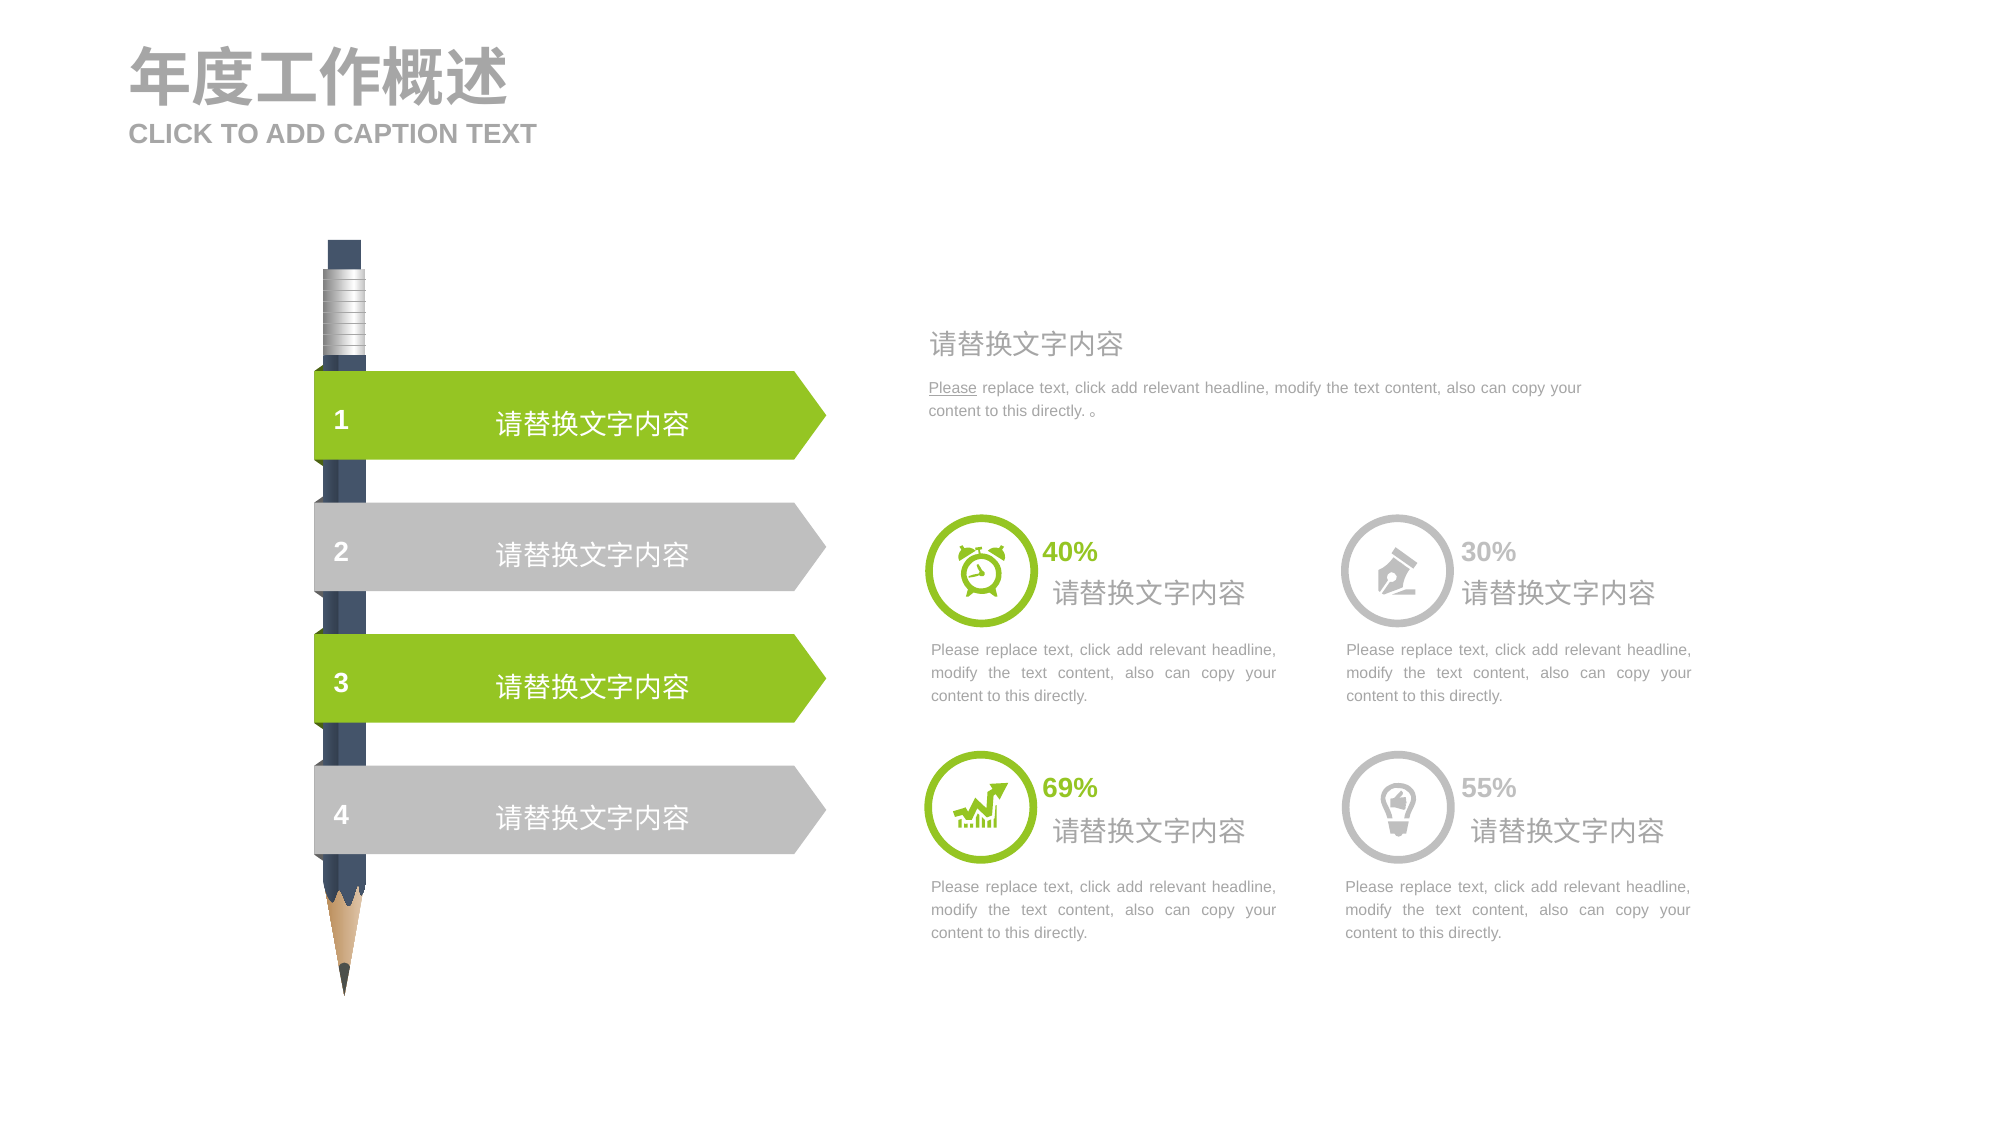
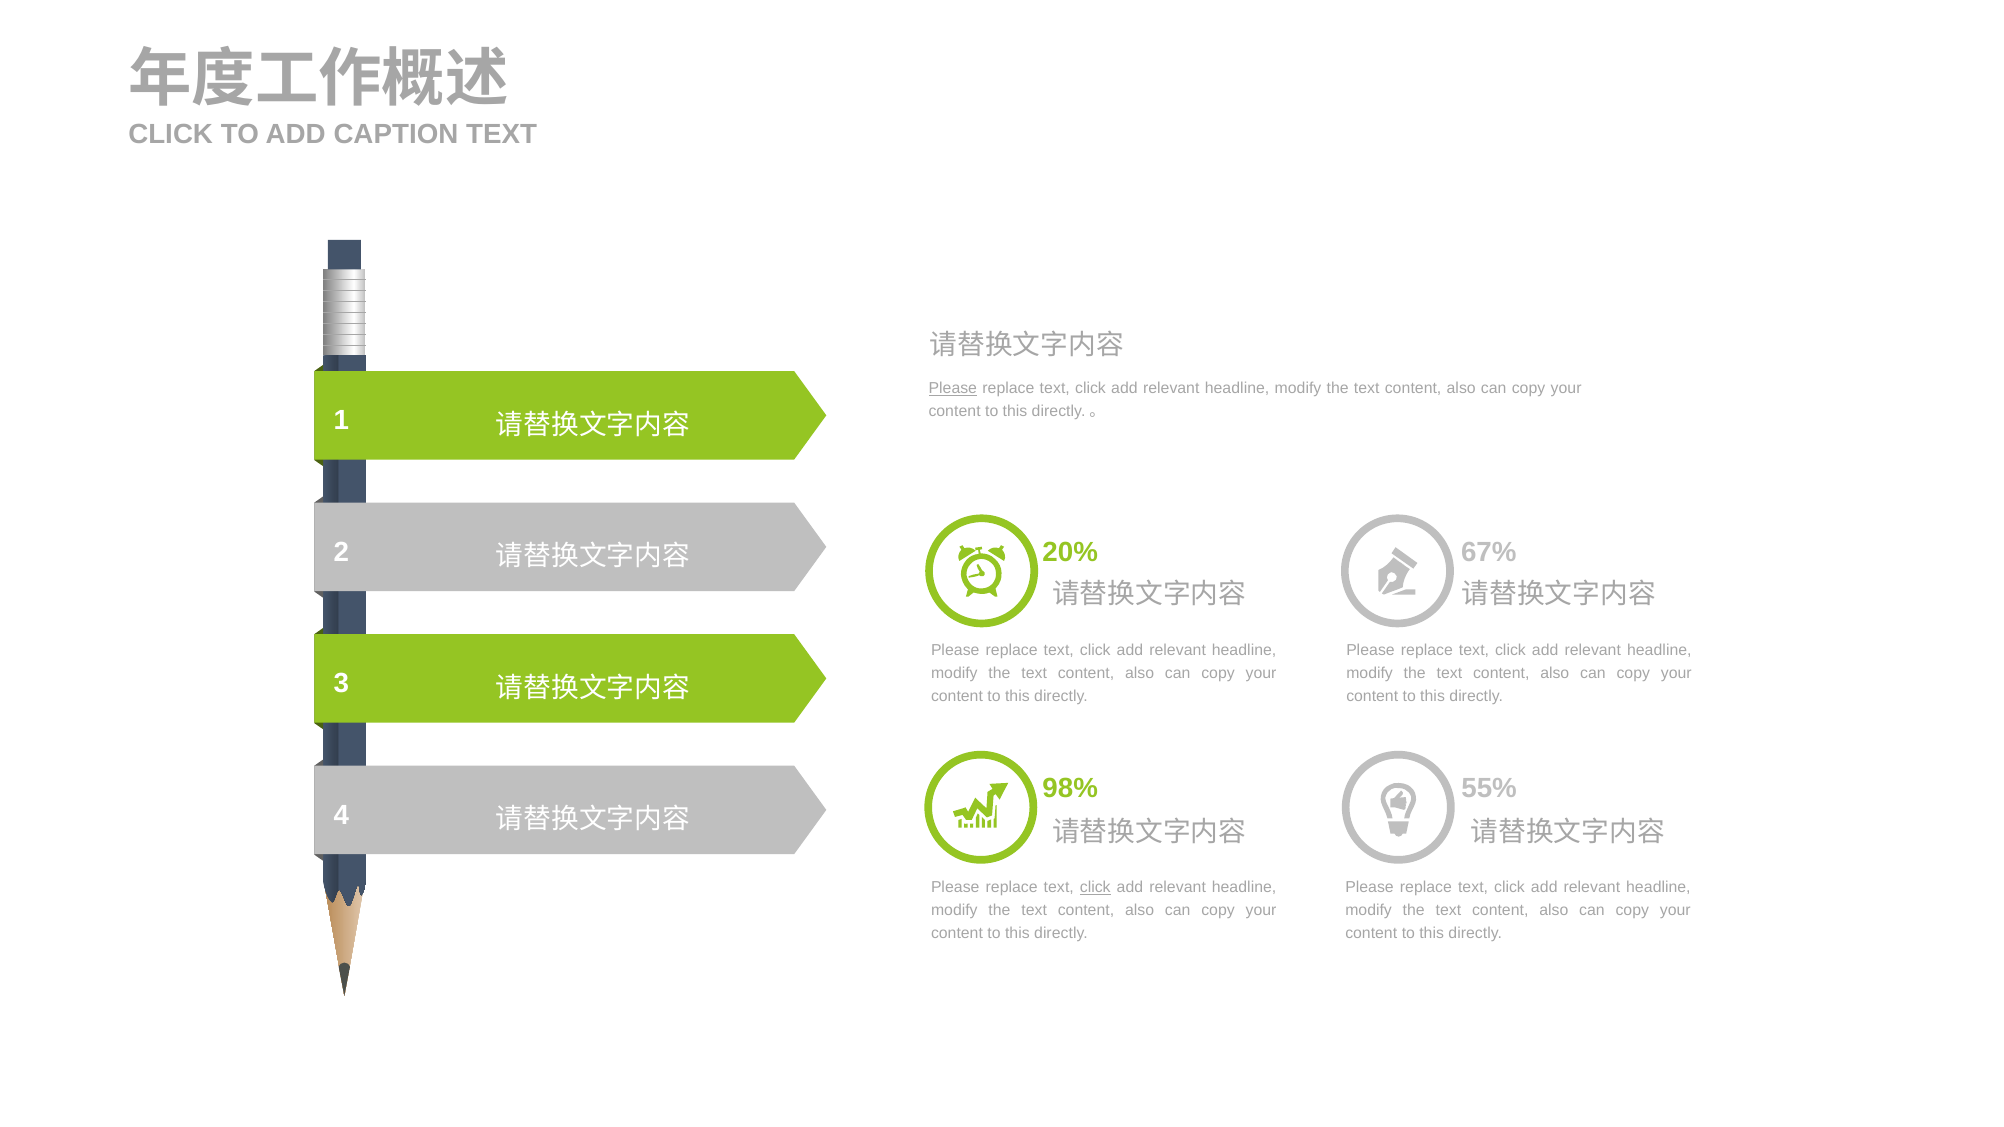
40%: 40% -> 20% (1070, 553)
30%: 30% -> 67% (1489, 553)
69%: 69% -> 98% (1070, 788)
click underline: none -> present (1095, 888)
